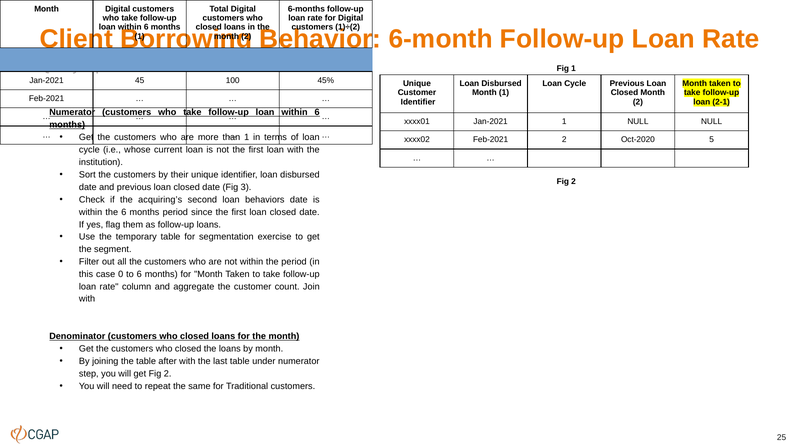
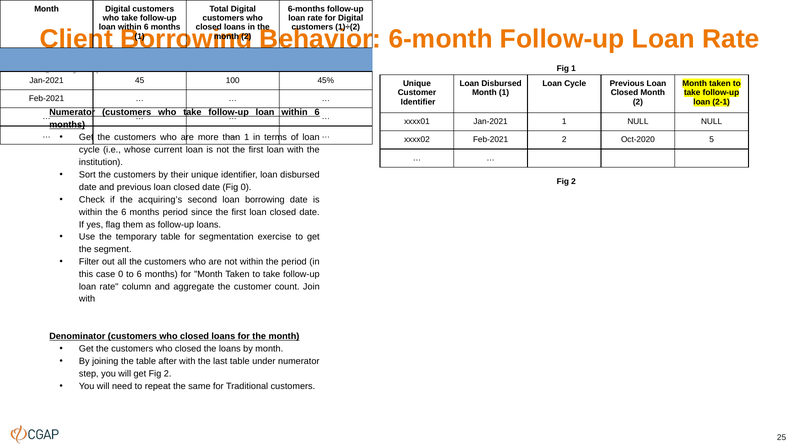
Fig 3: 3 -> 0 (246, 187)
loan behaviors: behaviors -> borrowing (265, 200)
